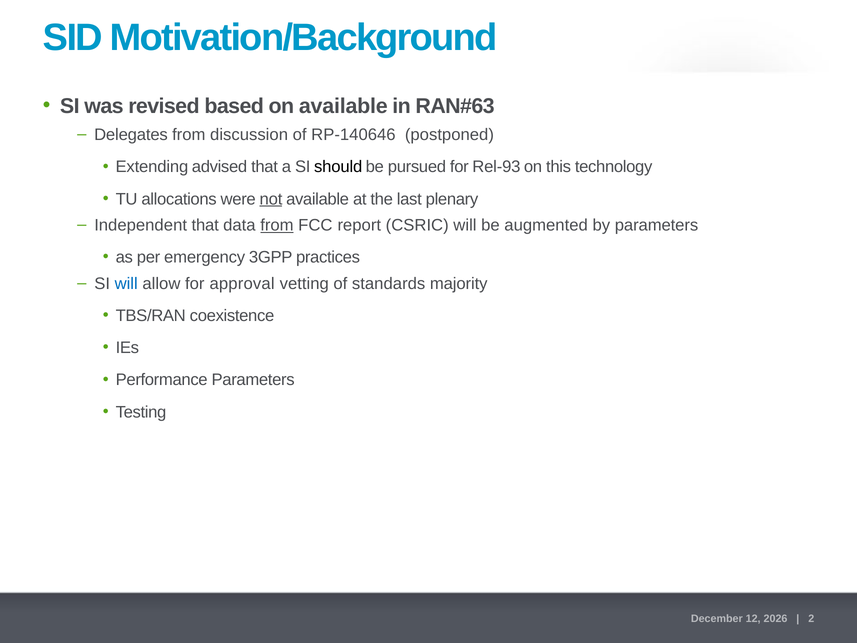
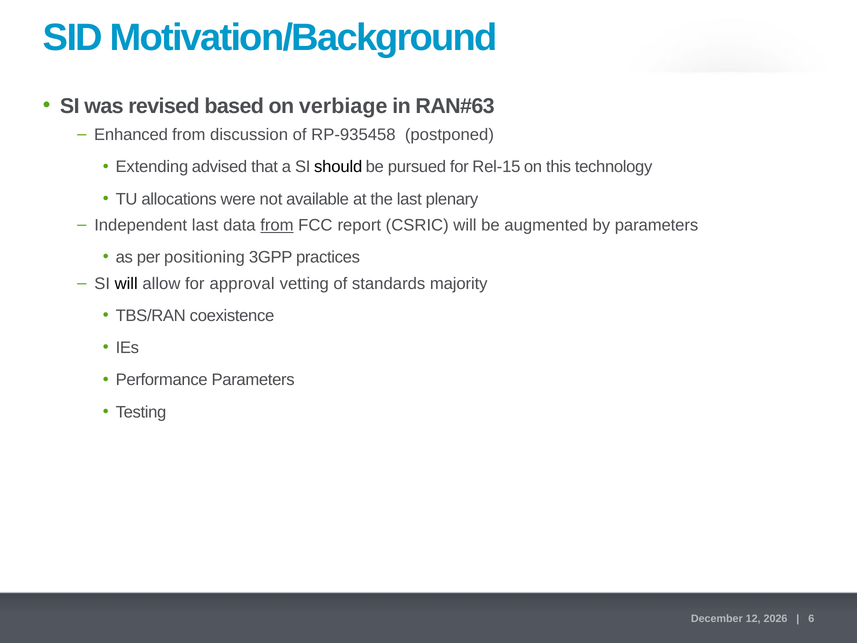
on available: available -> verbiage (343, 106)
Delegates: Delegates -> Enhanced (131, 135)
RP-140646: RP-140646 -> RP-935458 (353, 135)
Rel-93: Rel-93 -> Rel-15 (496, 167)
not underline: present -> none (271, 199)
Independent that: that -> last (205, 225)
emergency: emergency -> positioning (204, 257)
will colour: blue -> black (126, 283)
2: 2 -> 6 (811, 618)
